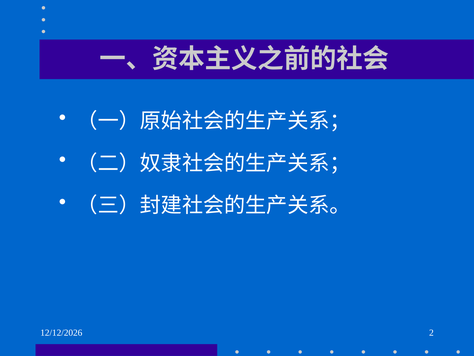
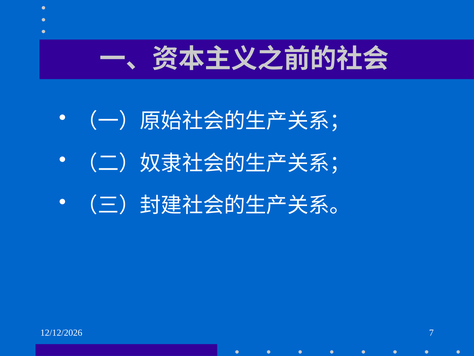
2: 2 -> 7 (431, 332)
